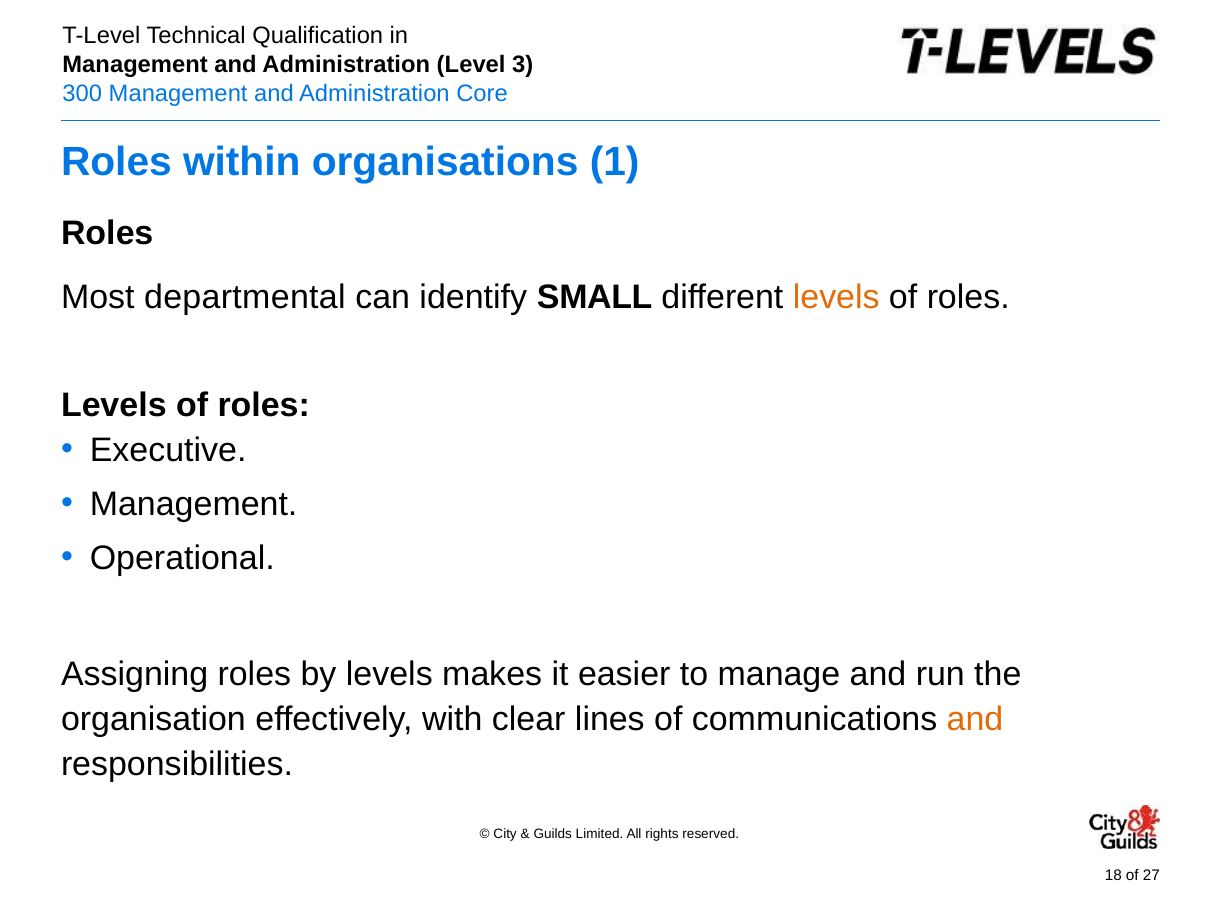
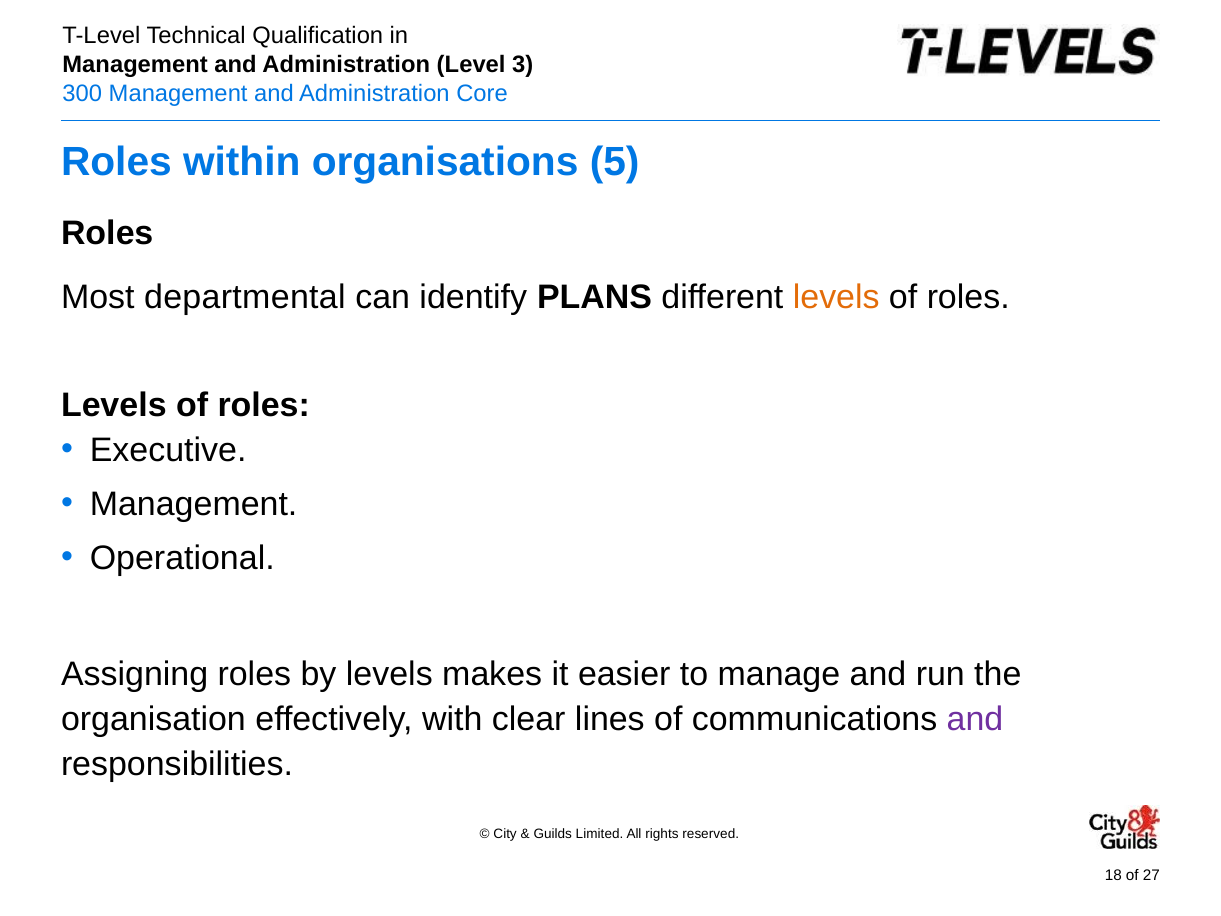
1: 1 -> 5 (615, 162)
SMALL: SMALL -> PLANS (595, 297)
and colour: orange -> purple (975, 719)
